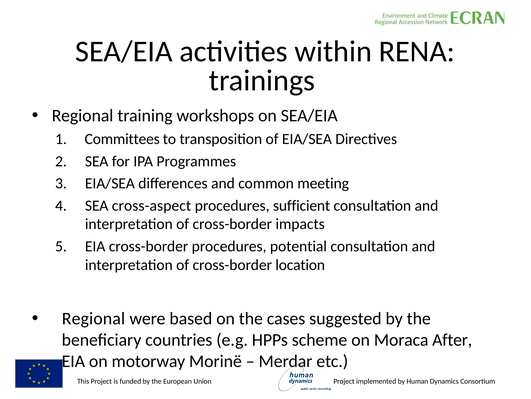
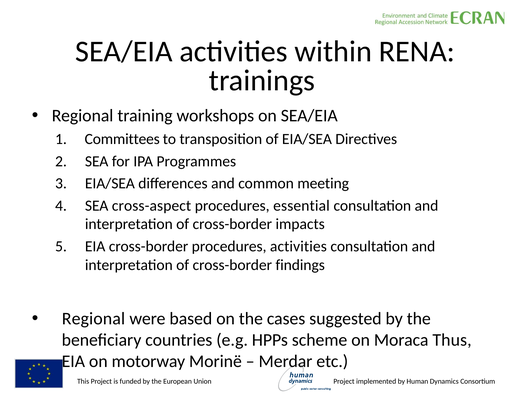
sufficient: sufficient -> essential (301, 205)
procedures potential: potential -> activities (298, 246)
location: location -> findings (300, 264)
After: After -> Thus (452, 339)
